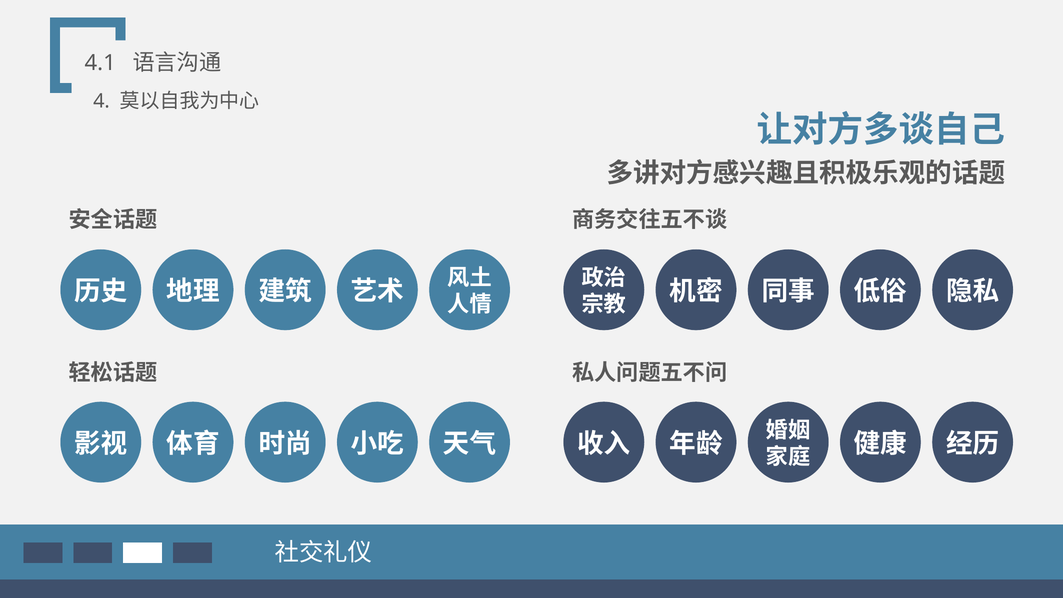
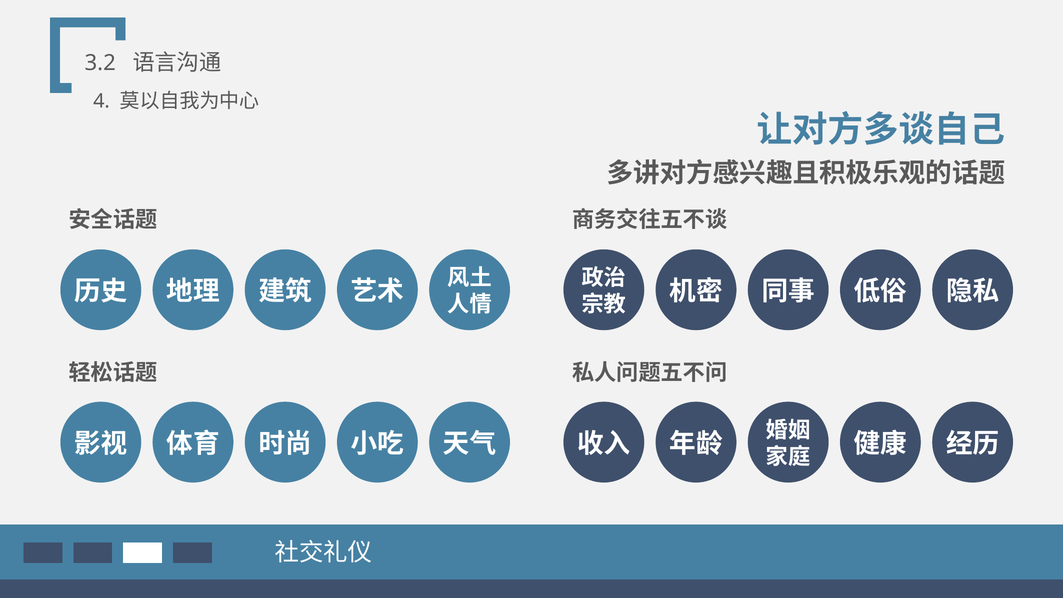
4.1: 4.1 -> 3.2 (100, 63)
